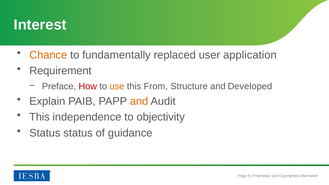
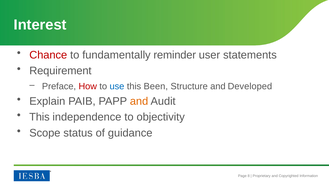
Chance colour: orange -> red (48, 55)
replaced: replaced -> reminder (175, 55)
application: application -> statements (250, 55)
use colour: orange -> blue (117, 86)
From: From -> Been (156, 86)
Status: Status -> Scope (45, 133)
